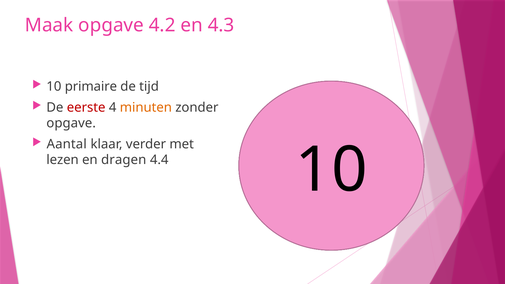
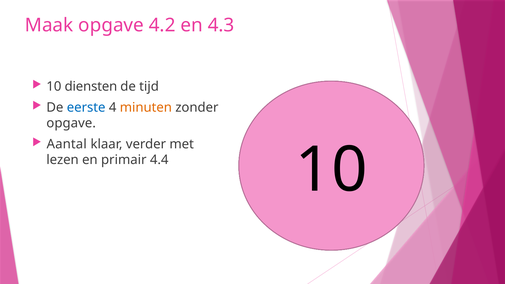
primaire: primaire -> diensten (91, 86)
eerste colour: red -> blue (86, 107)
dragen: dragen -> primair (124, 160)
